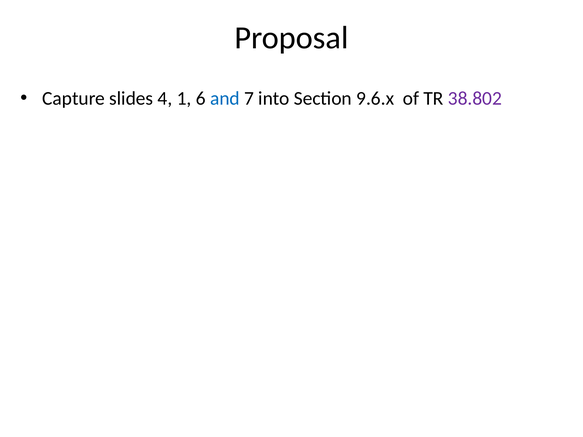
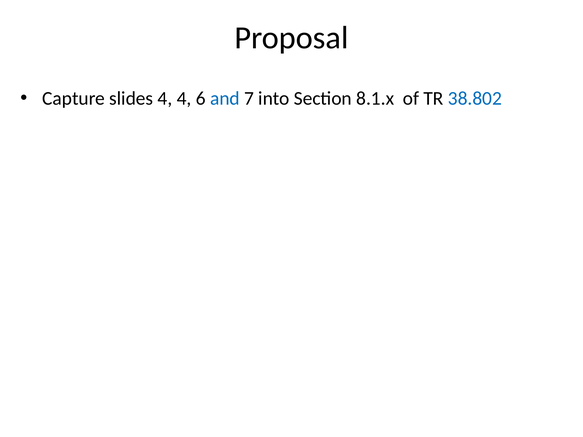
4 1: 1 -> 4 (184, 99)
9.6.x: 9.6.x -> 8.1.x (375, 99)
38.802 colour: purple -> blue (475, 99)
